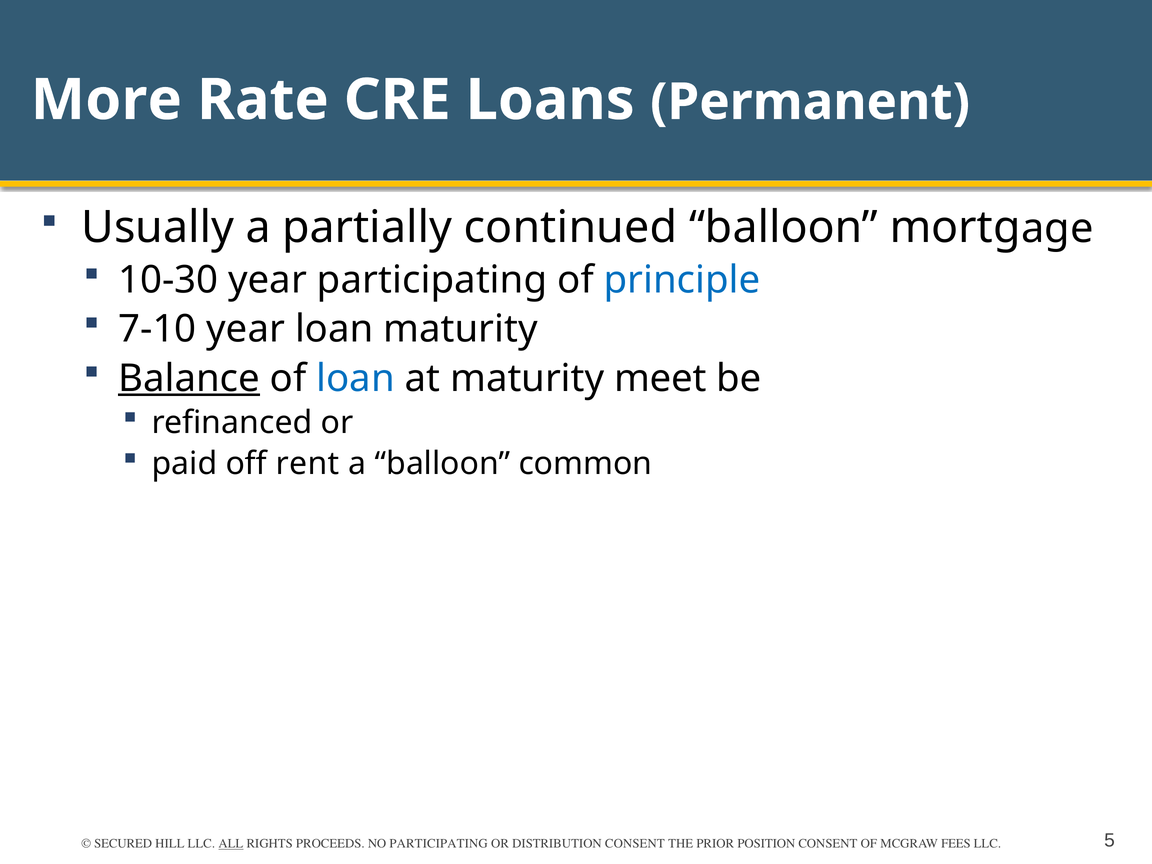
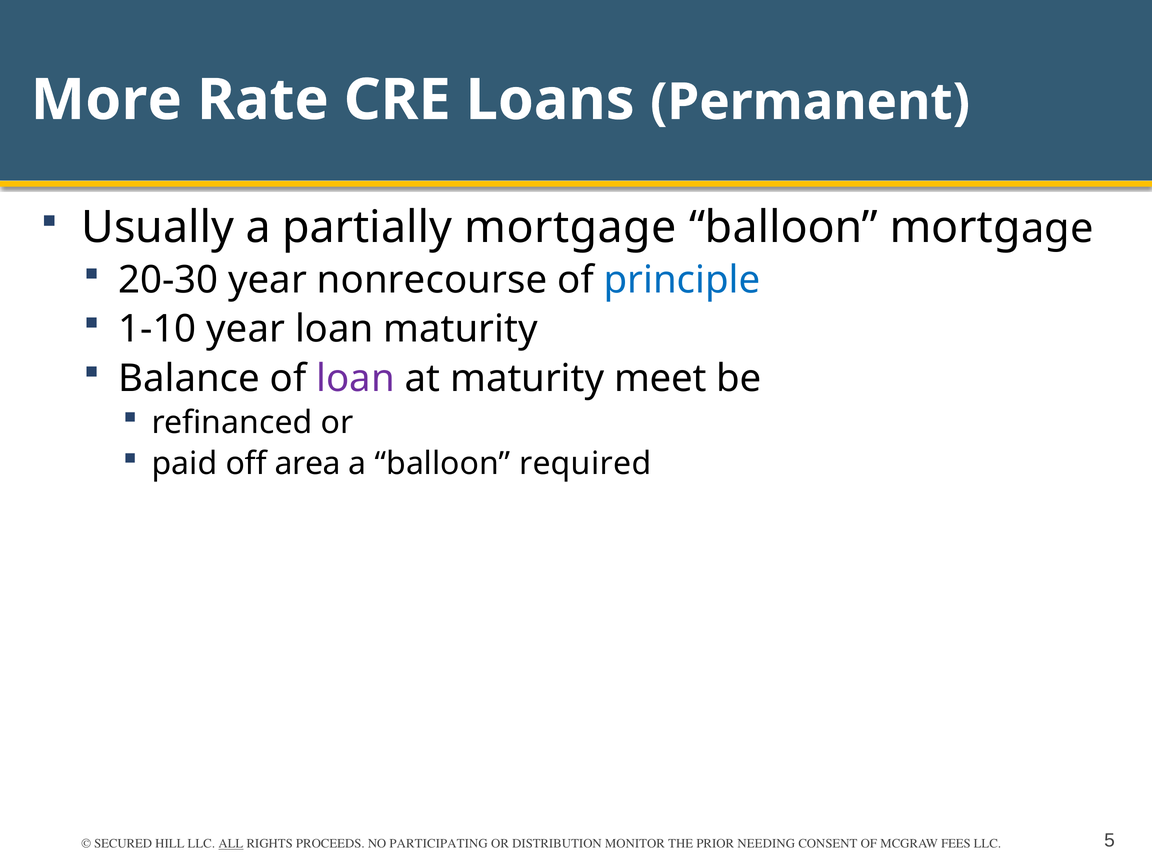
partially continued: continued -> mortgage (570, 227)
10-30: 10-30 -> 20-30 (168, 280)
year participating: participating -> nonrecourse (432, 280)
7-10: 7-10 -> 1-10 (157, 329)
Balance underline: present -> none (189, 378)
loan colour: blue -> purple (356, 378)
rent: rent -> area (308, 464)
common: common -> required (585, 464)
DISTRIBUTION CONSENT: CONSENT -> MONITOR (635, 844)
POSITION: POSITION -> NEEDING (766, 844)
